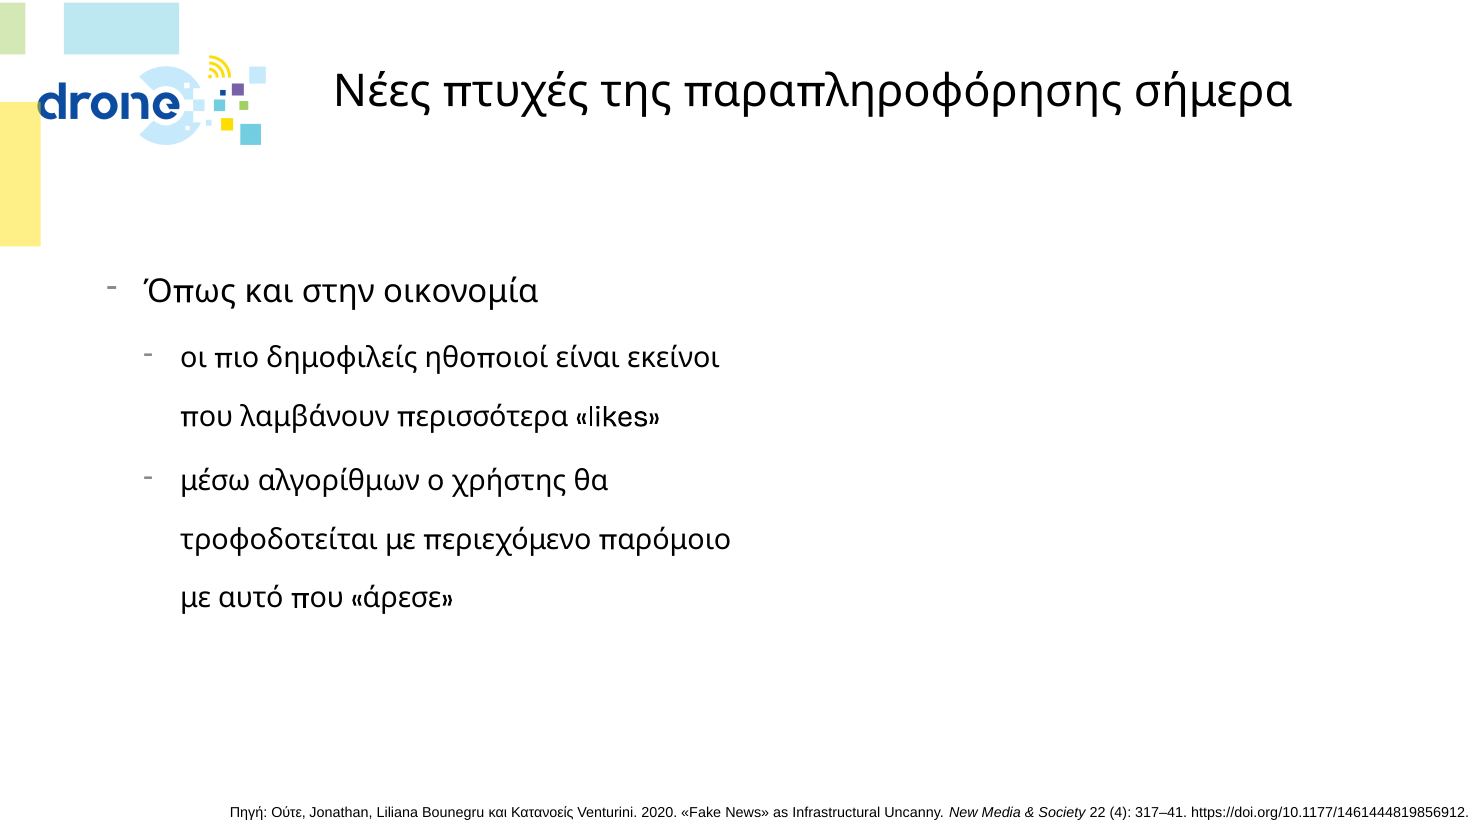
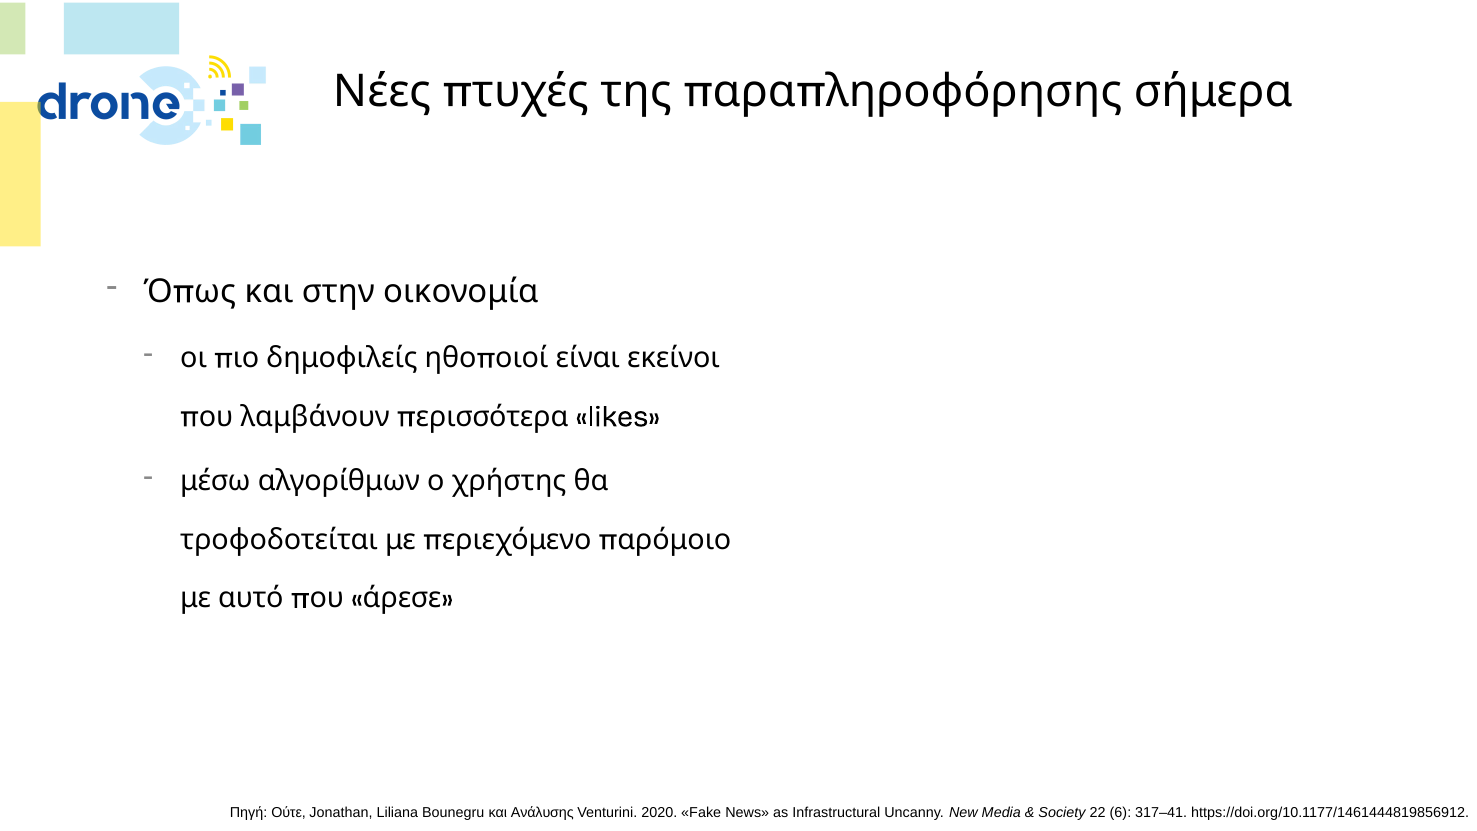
Κατανοείς: Κατανοείς -> Ανάλυσης (542, 812)
4: 4 -> 6 (1120, 812)
